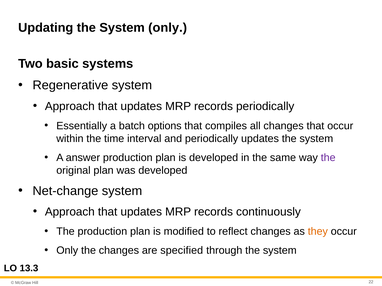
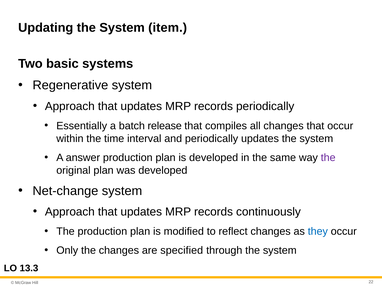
System only: only -> item (168, 28)
options: options -> release (165, 126)
they colour: orange -> blue (318, 232)
